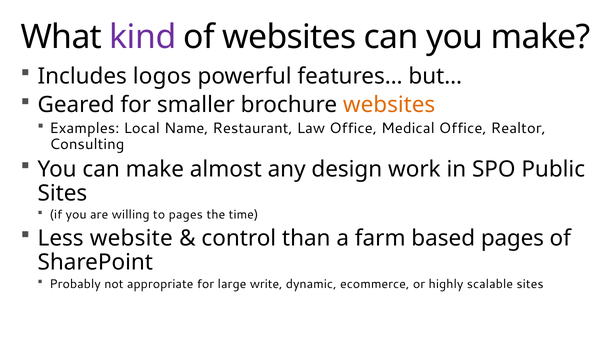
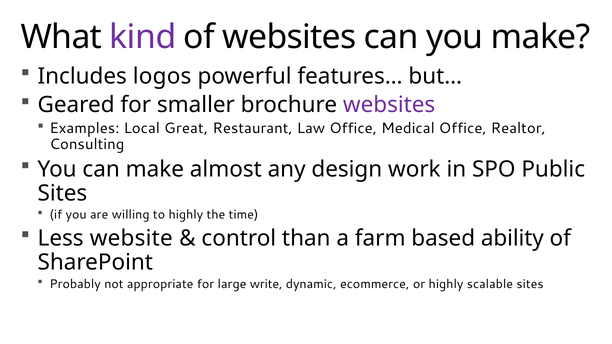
websites colour: orange -> purple (389, 105)
Name: Name -> Great (186, 128)
to pages: pages -> highly (186, 215)
based pages: pages -> ability (512, 238)
